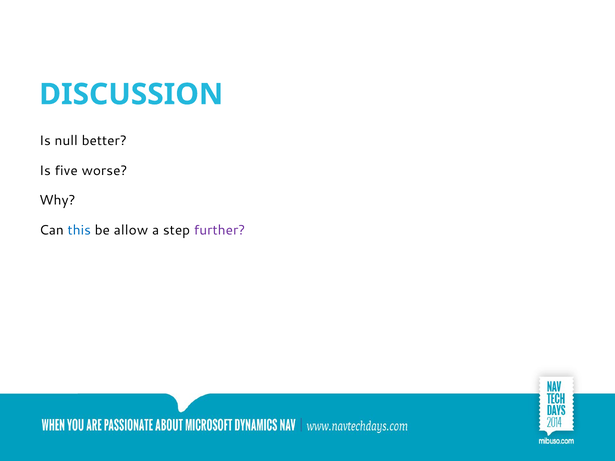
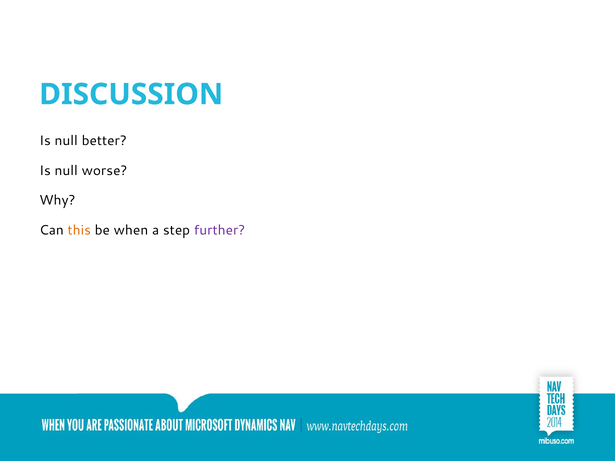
five: five -> null (66, 171)
this colour: blue -> orange (79, 231)
allow: allow -> when (131, 231)
